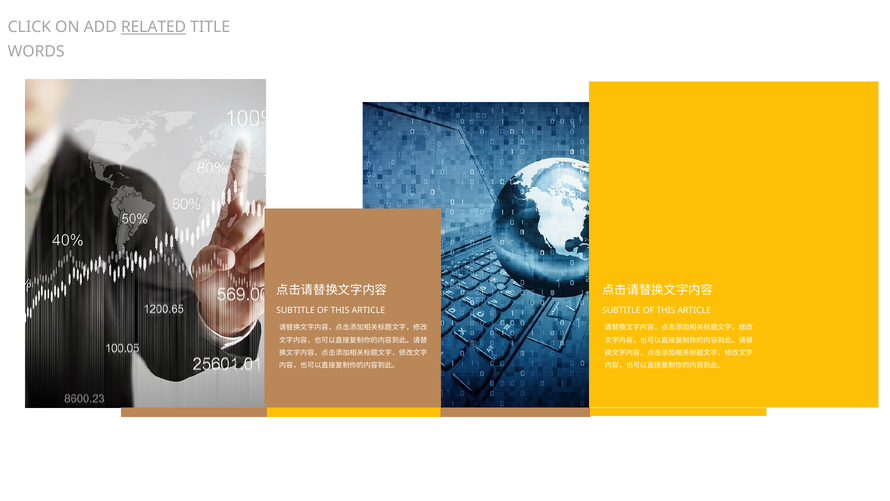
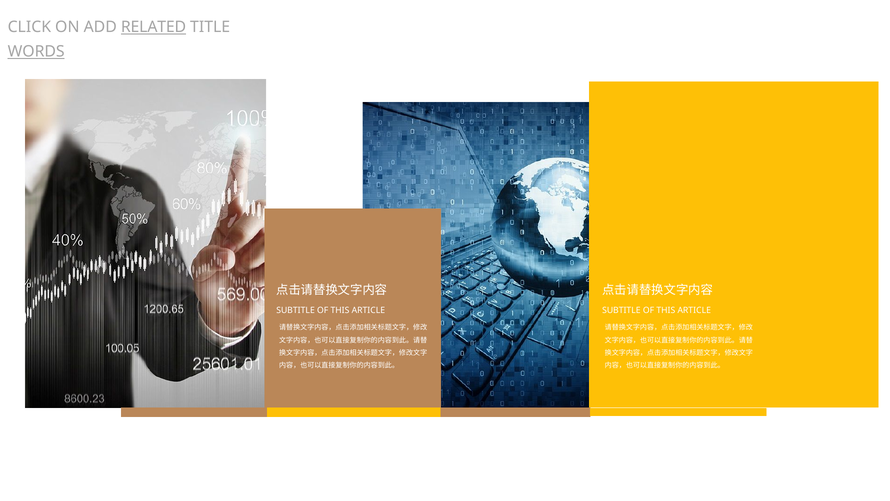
WORDS underline: none -> present (36, 52)
